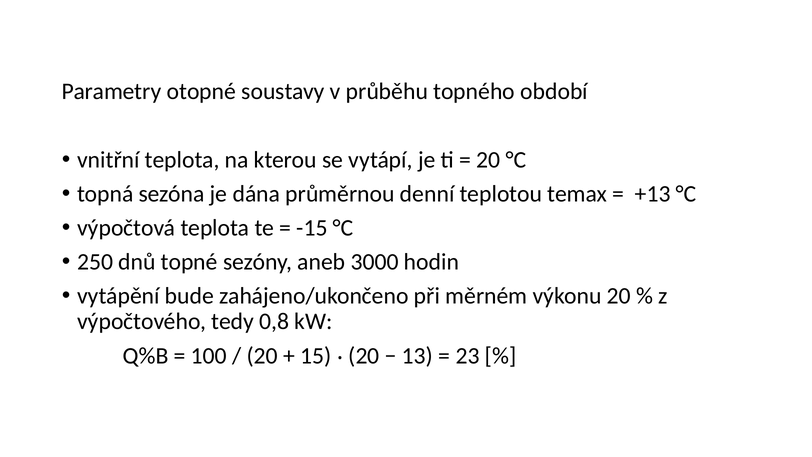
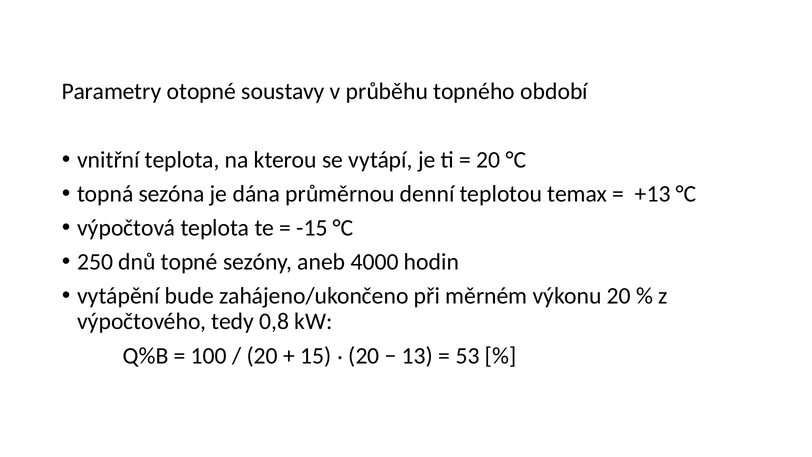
3000: 3000 -> 4000 (375, 262)
23: 23 -> 53 (468, 356)
